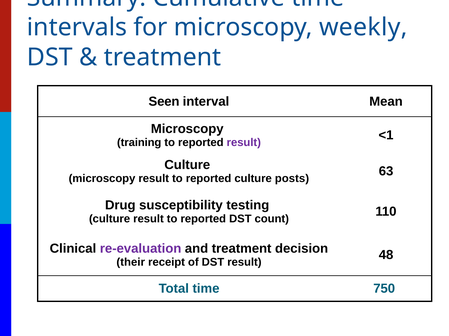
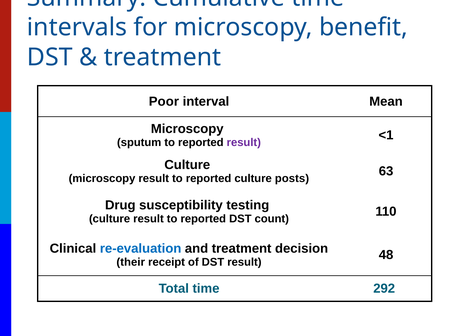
weekly: weekly -> benefit (363, 27)
Seen: Seen -> Poor (164, 102)
training: training -> sputum (139, 143)
re-evaluation colour: purple -> blue (141, 249)
750: 750 -> 292 (384, 289)
